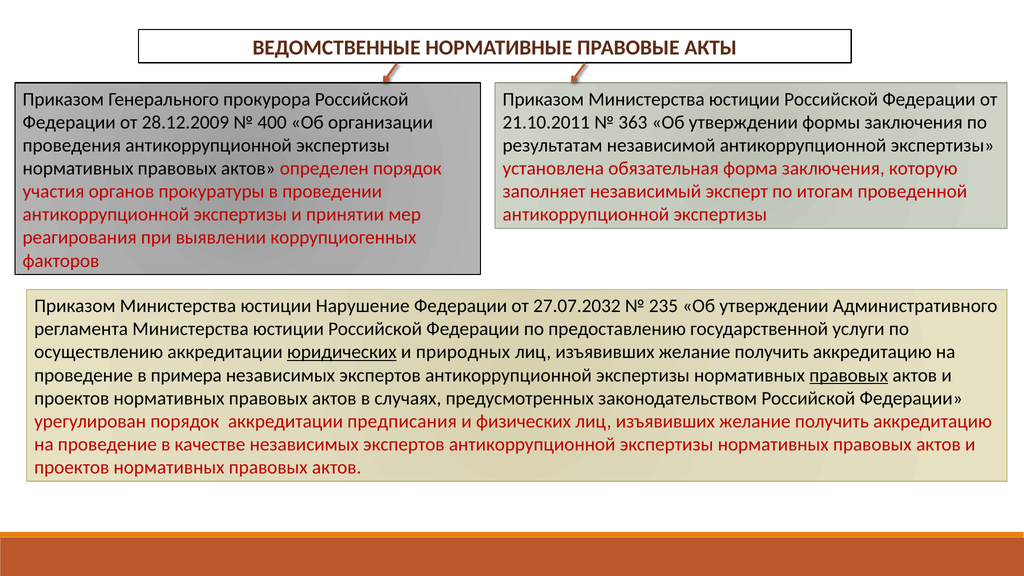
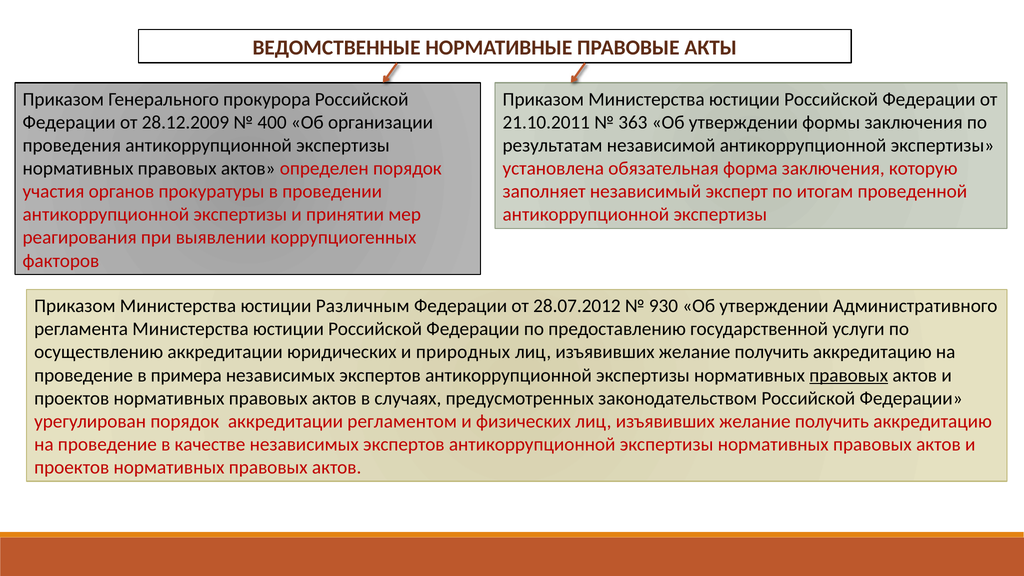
Нарушение: Нарушение -> Различным (363, 306)
27.07.2032: 27.07.2032 -> 28.07.2012 (577, 306)
235: 235 -> 930 (663, 306)
юридических underline: present -> none (342, 352)
предписания: предписания -> регламентом (402, 421)
